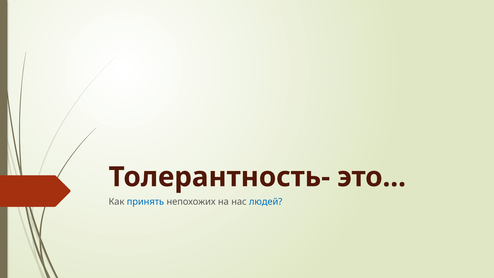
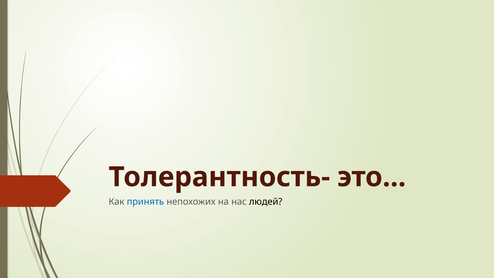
людей colour: blue -> black (266, 202)
